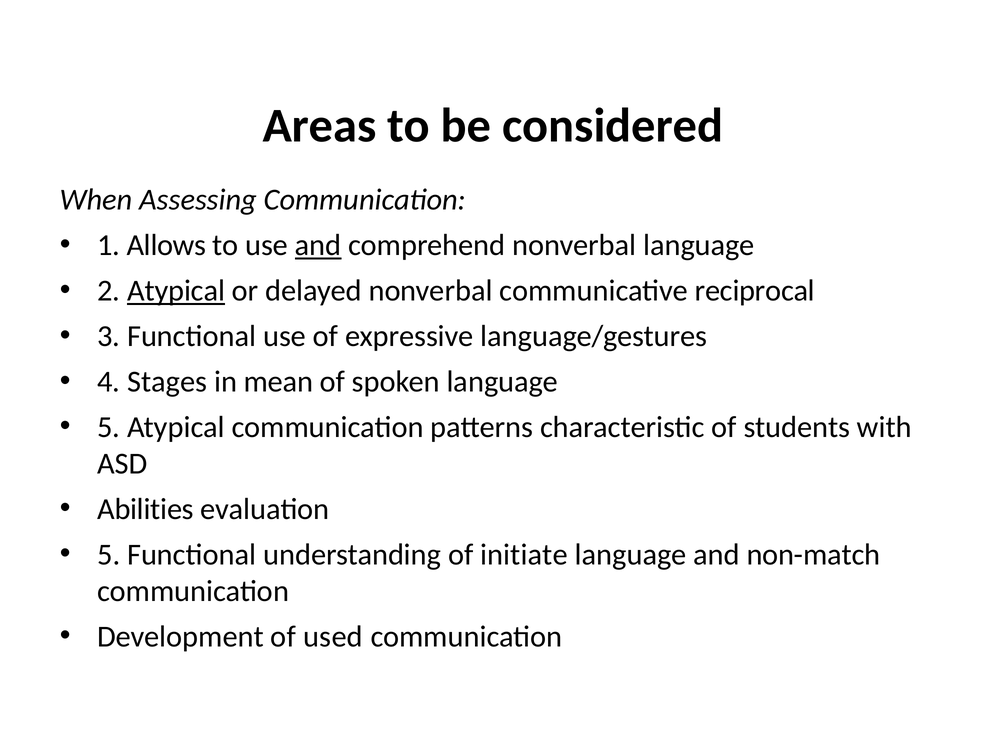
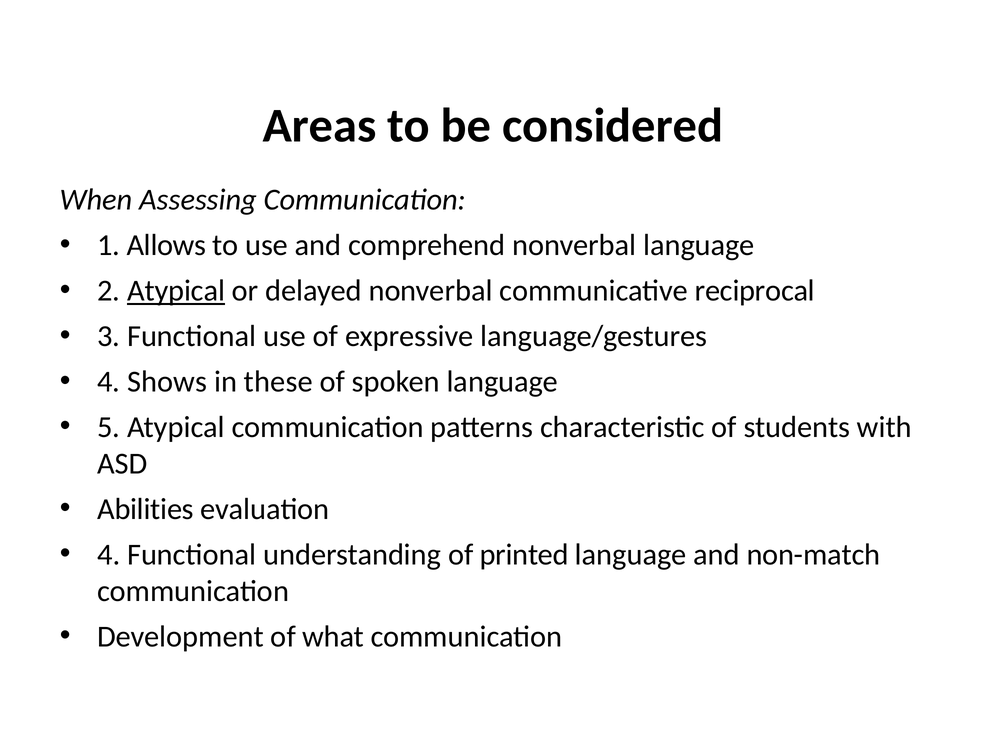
and underline: present -> none (318, 245)
Stages: Stages -> Shows (167, 382)
mean: mean -> these (278, 382)
5: 5 -> 4 (109, 554)
initiate: initiate -> printed (524, 554)
used: used -> what (333, 636)
